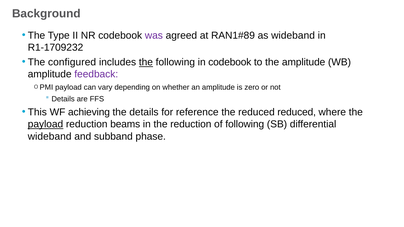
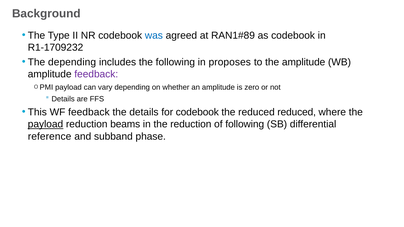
was colour: purple -> blue (154, 36)
as wideband: wideband -> codebook (293, 36)
The configured: configured -> depending (72, 62)
the underline: present -> none (146, 62)
in codebook: codebook -> proposes (230, 62)
WF achieving: achieving -> feedback (89, 112)
for reference: reference -> codebook (197, 112)
wideband: wideband -> reference (50, 137)
